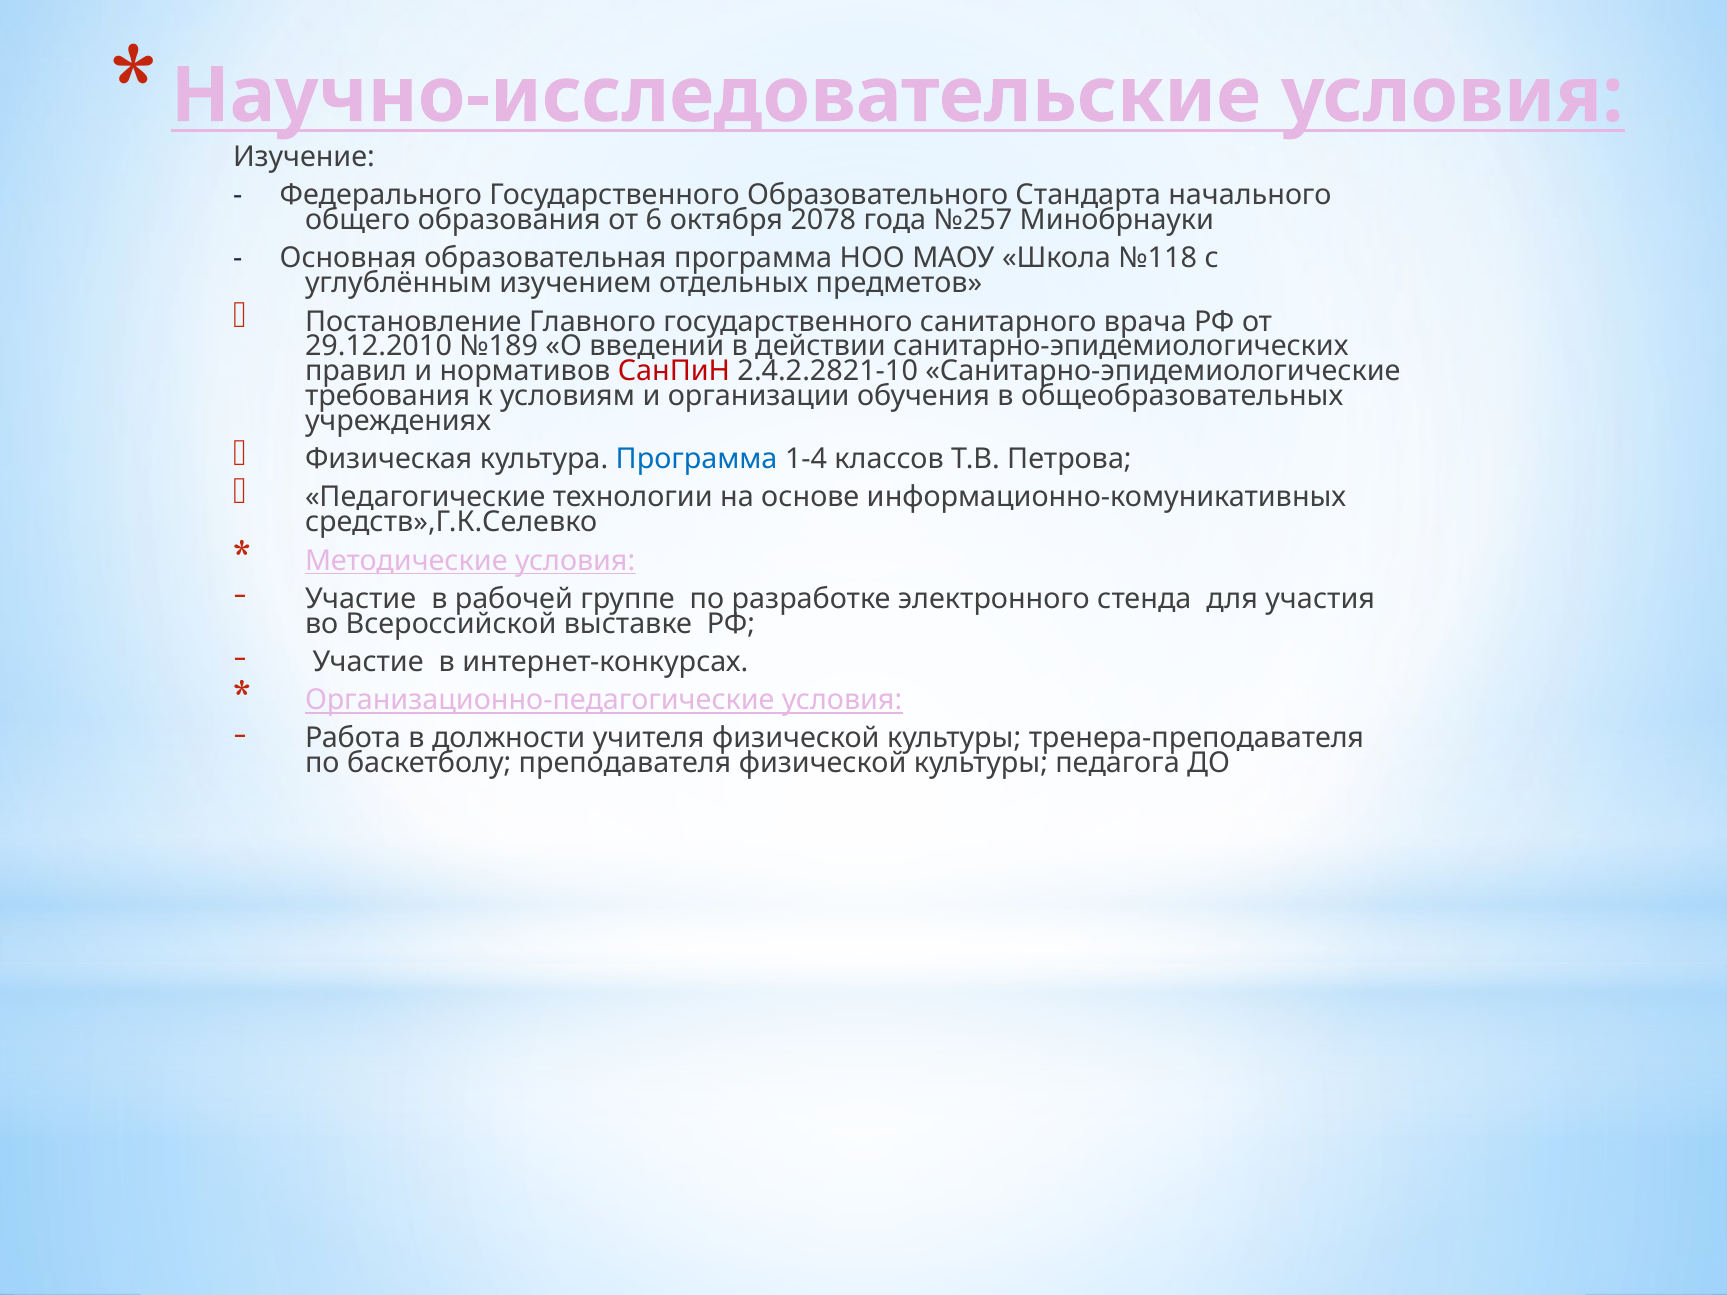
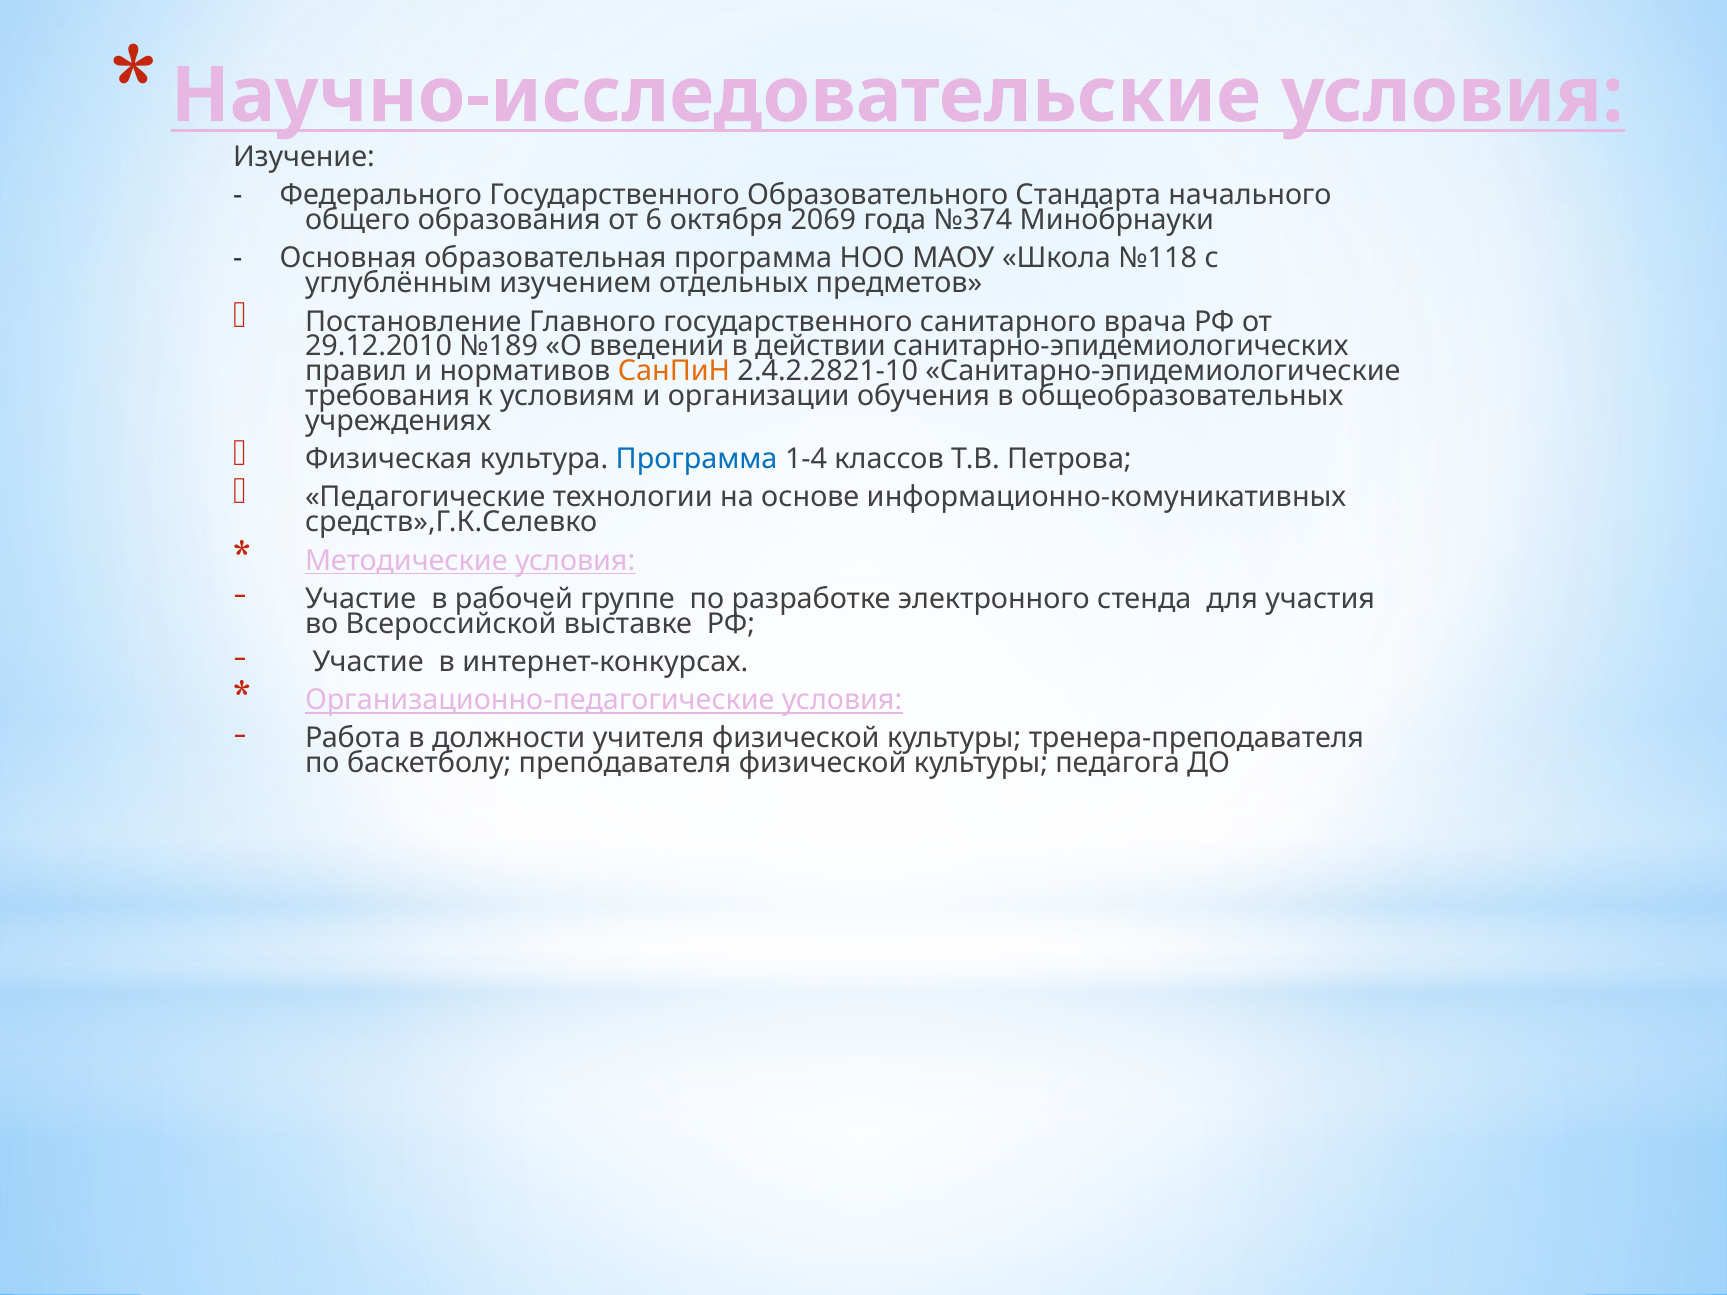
2078: 2078 -> 2069 (823, 220)
№257: №257 -> №374 (973, 220)
СанПиН colour: red -> orange (674, 371)
